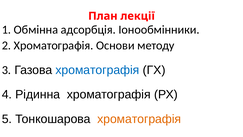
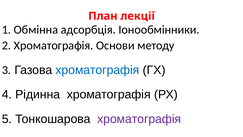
хроматографія colour: orange -> purple (139, 119)
